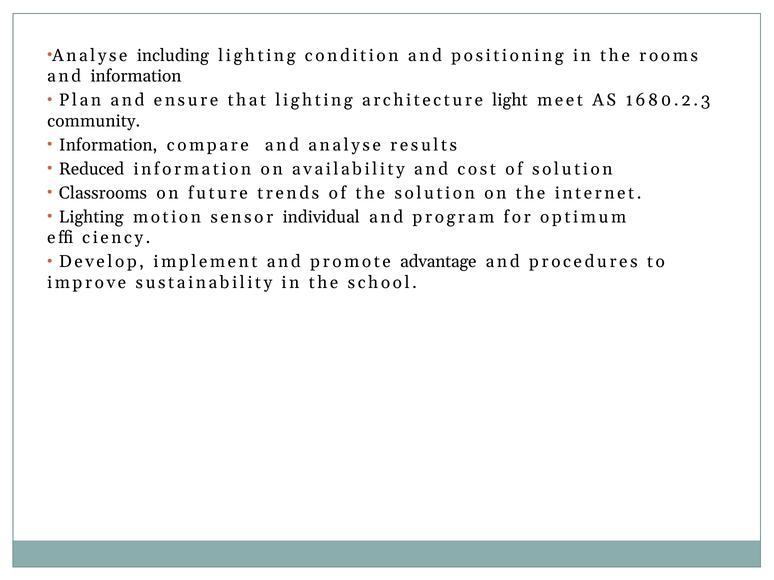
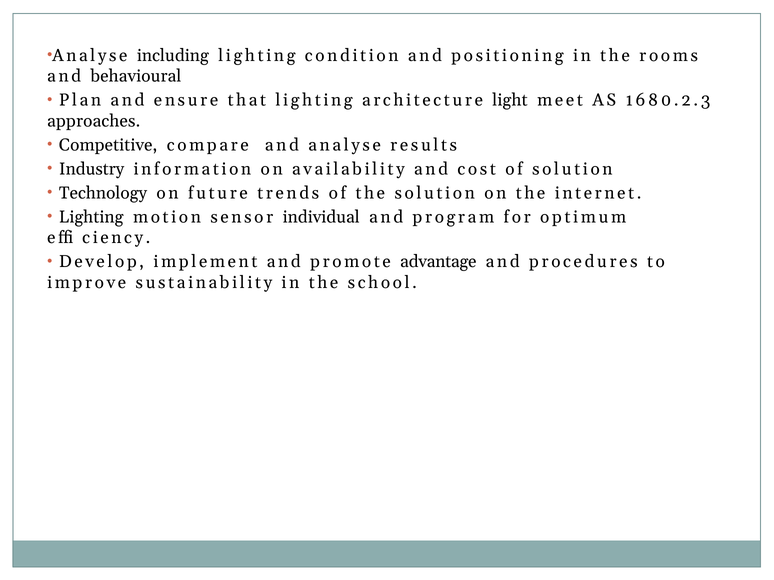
and information: information -> behavioural (136, 76)
community: community -> approaches (94, 121)
Information: Information -> Competitive (108, 145)
Reduced: Reduced -> Industry (92, 169)
Classrooms: Classrooms -> Technology (103, 193)
